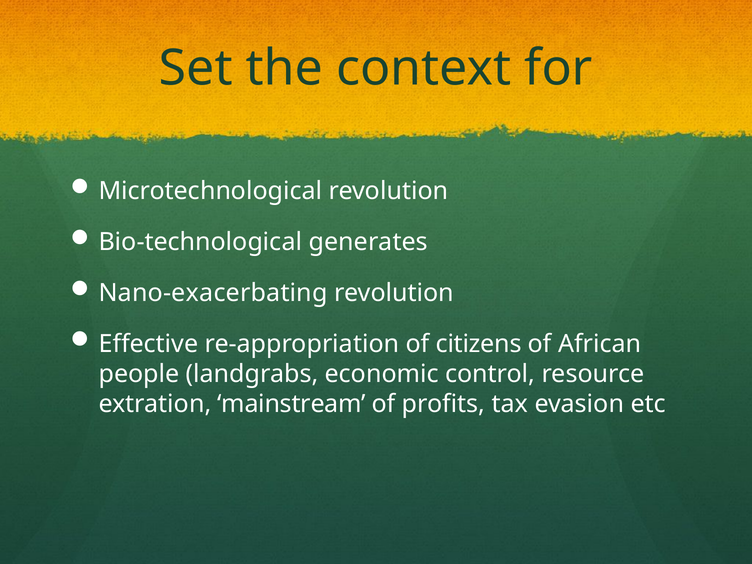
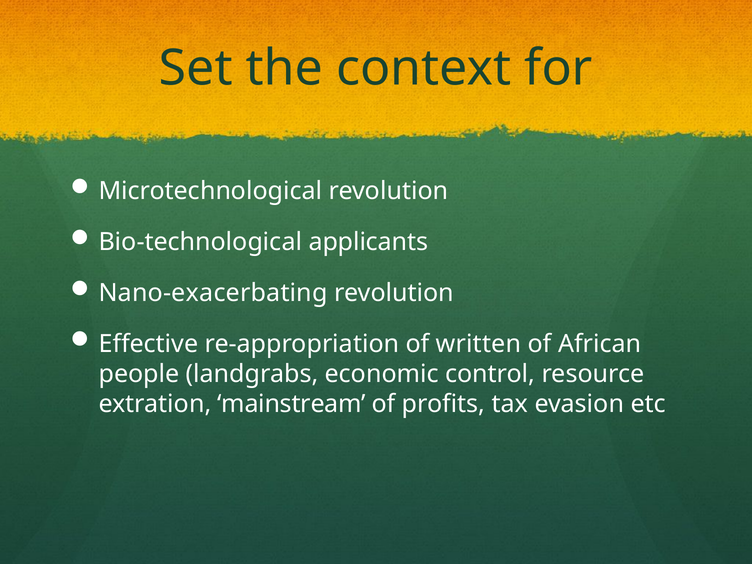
generates: generates -> applicants (368, 242)
citizens: citizens -> written (479, 344)
